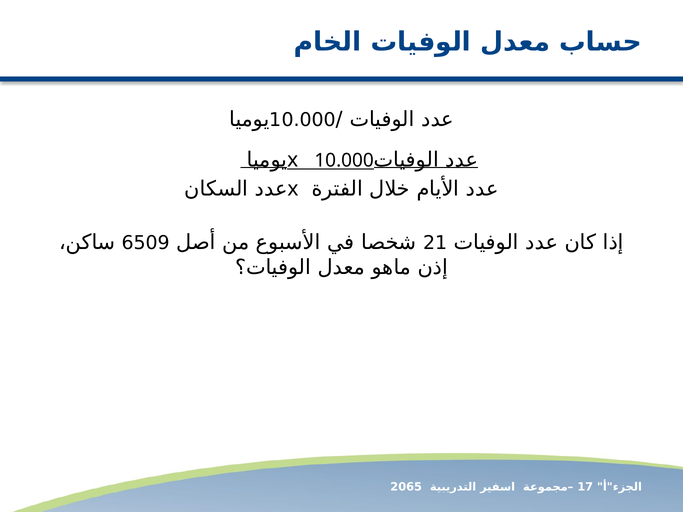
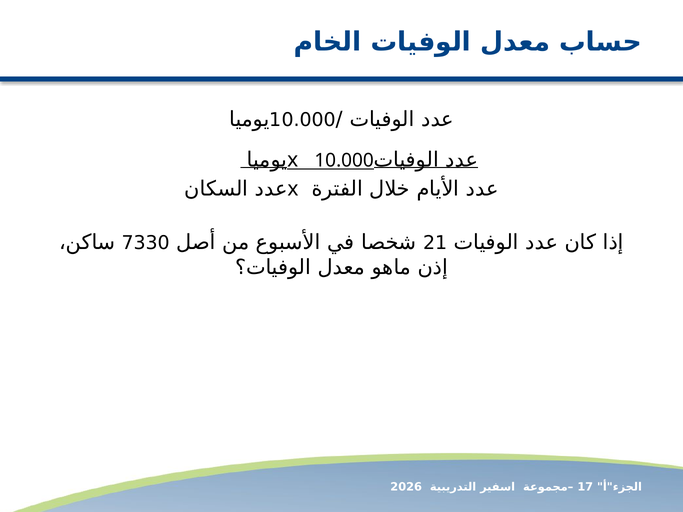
6509: 6509 -> 7330 (146, 243)
2065: 2065 -> 2026 (406, 487)
